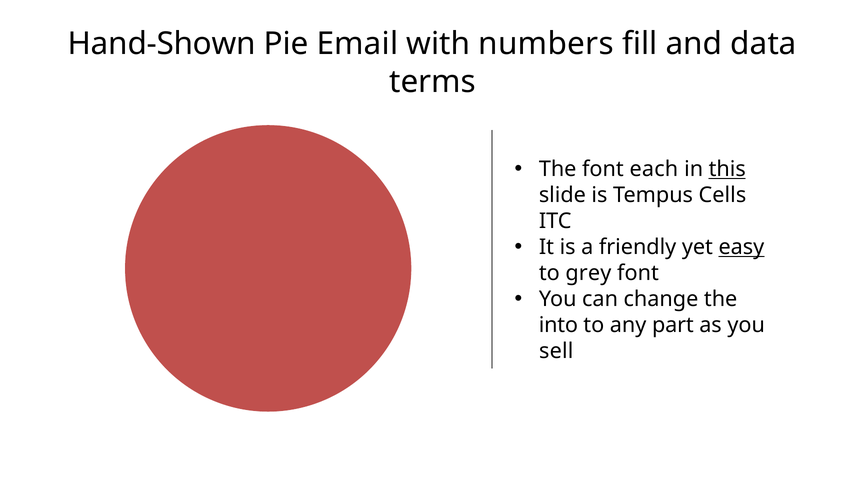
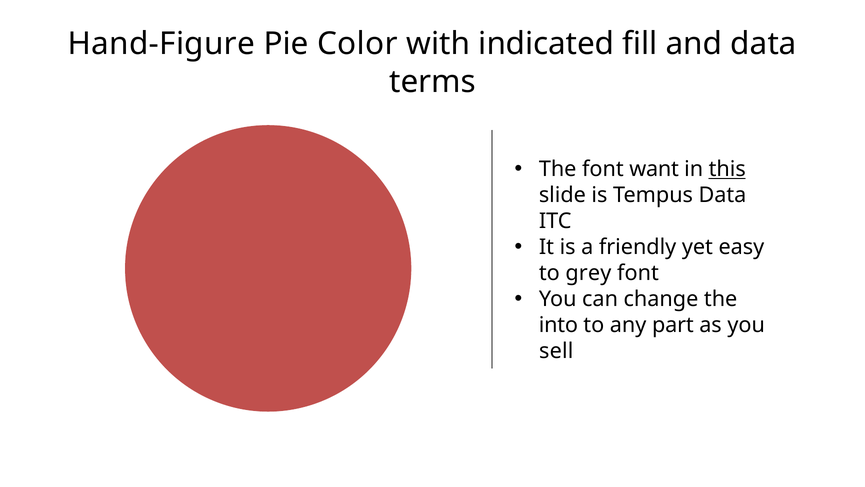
Hand-Shown: Hand-Shown -> Hand-Figure (161, 44)
Email: Email -> Color (357, 44)
numbers: numbers -> indicated (546, 44)
each: each -> want (654, 169)
Tempus Cells: Cells -> Data (722, 195)
easy underline: present -> none (741, 247)
